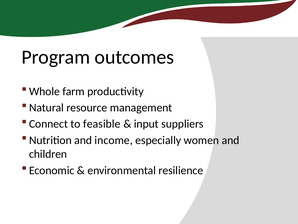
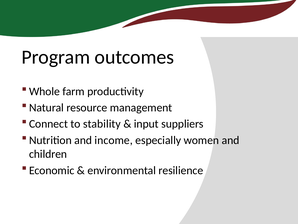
feasible: feasible -> stability (102, 124)
